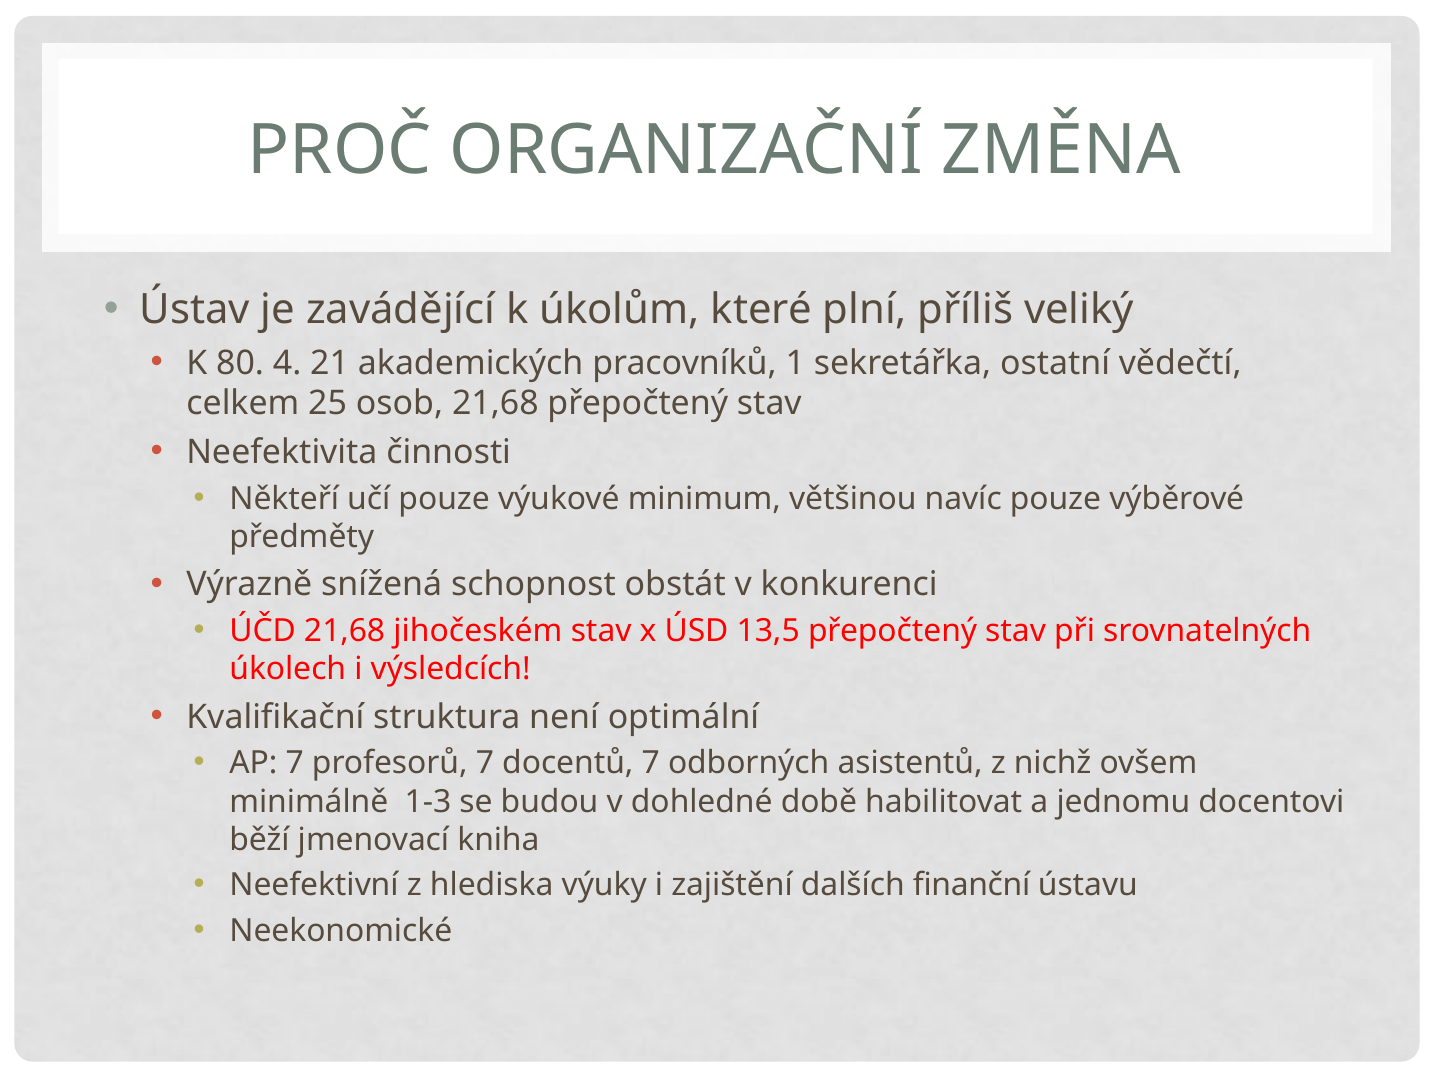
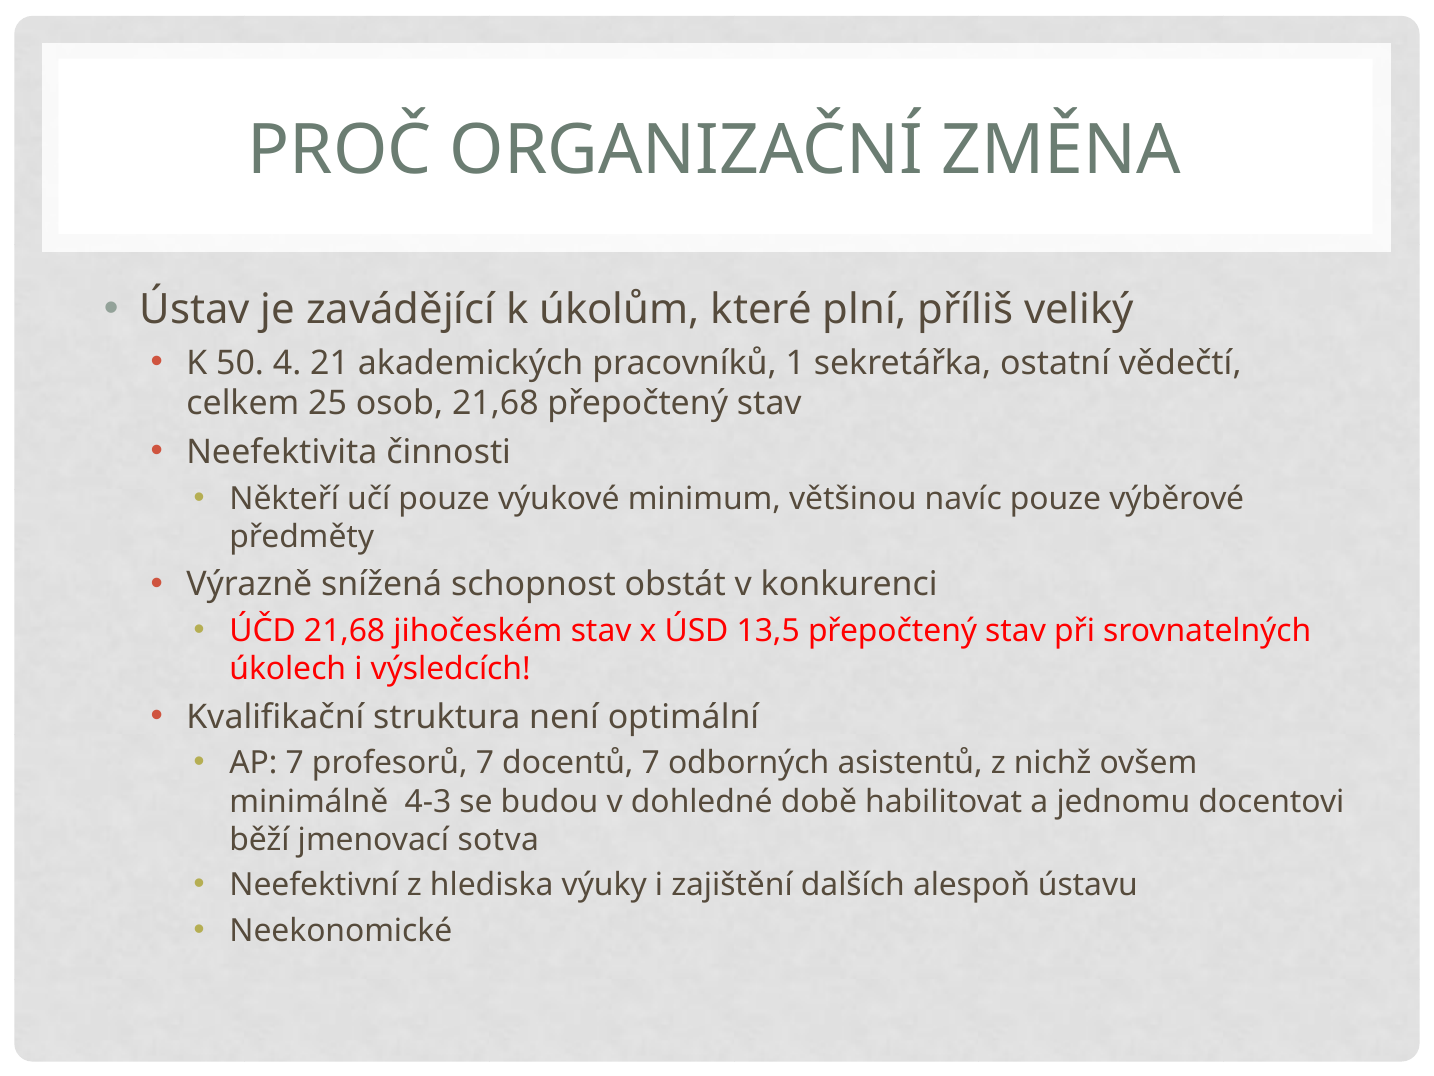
80: 80 -> 50 (240, 363)
1-3: 1-3 -> 4-3 (428, 801)
kniha: kniha -> sotva (498, 839)
finanční: finanční -> alespoň (972, 885)
